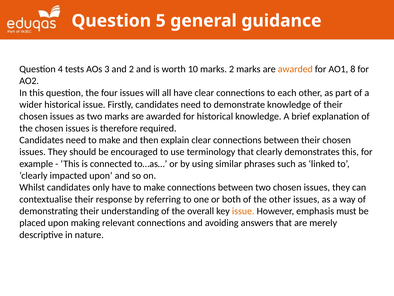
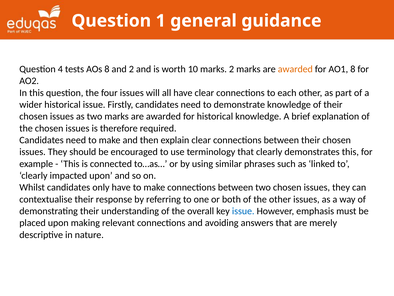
5: 5 -> 1 (161, 21)
AOs 3: 3 -> 8 (107, 69)
issue colour: orange -> blue (243, 211)
